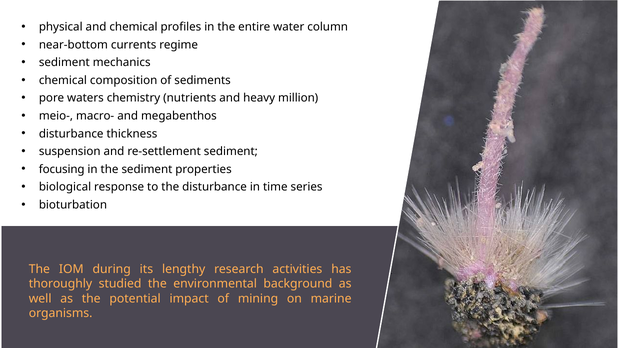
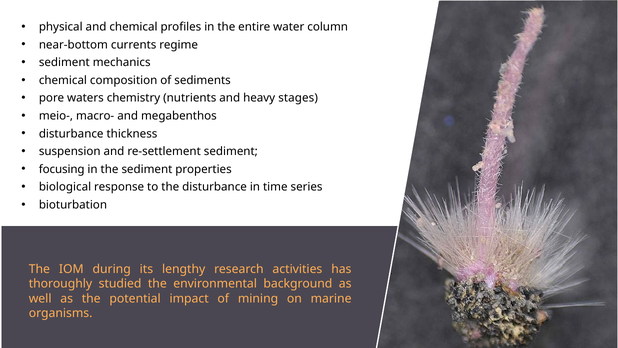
million: million -> stages (298, 98)
